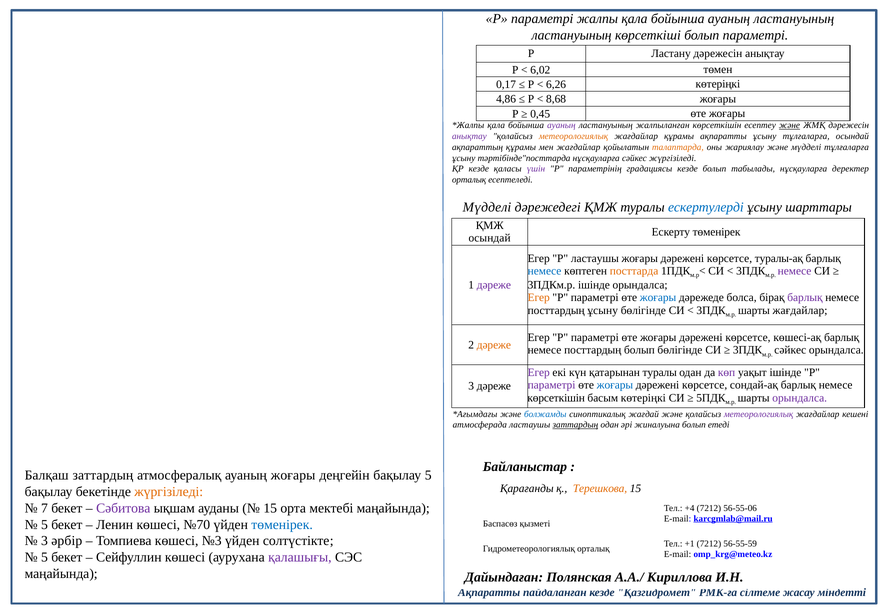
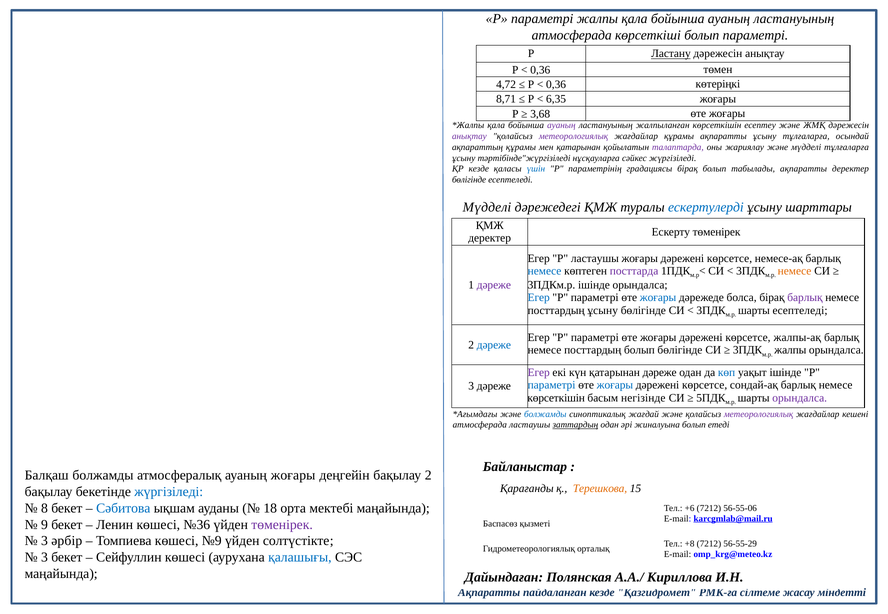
ластануының: ластануының -> атмосферада (572, 35)
Ластану underline: none -> present (671, 54)
6,02: 6,02 -> 0,36 (540, 70)
0,17: 0,17 -> 4,72 (506, 85)
6,26: 6,26 -> 0,36 (556, 85)
4,86: 4,86 -> 8,71 (506, 99)
8,68: 8,68 -> 6,35 (556, 99)
0,45: 0,45 -> 3,68 (540, 114)
және underline: present -> none (789, 126)
метеорологиялық colour: orange -> purple (573, 136)
мен жағдайлар: жағдайлар -> қатарынан (578, 147)
талаптарда colour: orange -> purple (678, 147)
тәртібінде"посттарда: тәртібінде"посттарда -> тәртібінде"жүргізіледі (524, 158)
үшін colour: purple -> blue (536, 169)
градациясы кезде: кезде -> бірақ (688, 169)
табылады нұсқауларға: нұсқауларға -> ақпаратты (804, 169)
орталық: орталық -> бөлігінде (469, 180)
осындай: осындай -> деректер (490, 238)
туралы-ақ: туралы-ақ -> немесе-ақ (779, 259)
посттарда colour: orange -> purple (634, 271)
немесе colour: purple -> orange (794, 271)
Егер colour: orange -> blue (539, 298)
шарты жағдайлар: жағдайлар -> есептеледі (800, 311)
көшесі-ақ: көшесі-ақ -> жалпы-ақ (797, 338)
дәреже colour: orange -> blue (494, 345)
сәйкес: сәйкес -> жалпы (790, 351)
қатарынан туралы: туралы -> дәреже (660, 373)
көп colour: purple -> blue (727, 373)
параметрі colour: purple -> blue (552, 386)
басым көтеріңкі: көтеріңкі -> негізінде (643, 398)
Балқаш заттардың: заттардың -> болжамды (103, 476)
бақылау 5: 5 -> 2 (428, 476)
жүргізіледі colour: orange -> blue (169, 492)
7: 7 -> 8 (44, 509)
Сәбитова colour: purple -> blue (123, 509)
15: 15 -> 18 (270, 509)
+4: +4 -> +6 (690, 509)
5: 5 -> 9 (44, 525)
№70: №70 -> №36 (197, 525)
төменірек colour: blue -> purple (282, 525)
№3: №3 -> №9 (212, 542)
+1: +1 -> +8 (690, 545)
56-55-59: 56-55-59 -> 56-55-29 (740, 545)
5: 5 -> 3 (44, 558)
қалашығы colour: purple -> blue (300, 558)
